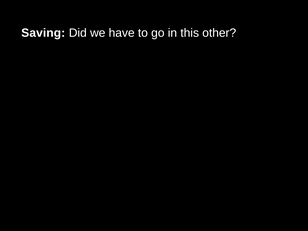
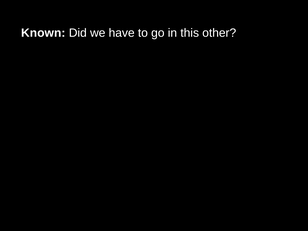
Saving: Saving -> Known (43, 33)
